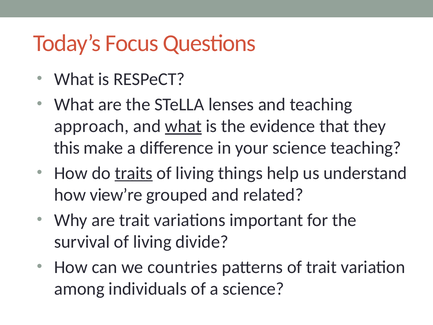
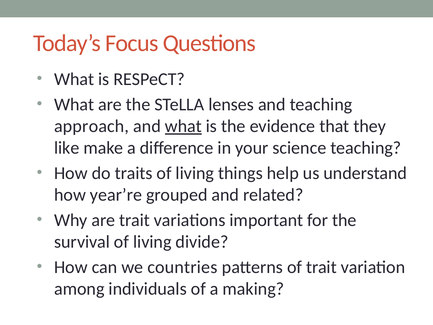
this: this -> like (67, 148)
traits underline: present -> none (134, 173)
view’re: view’re -> year’re (116, 195)
a science: science -> making (253, 289)
